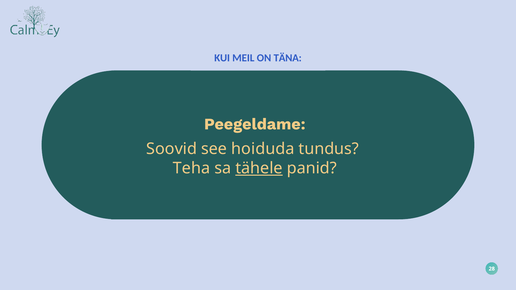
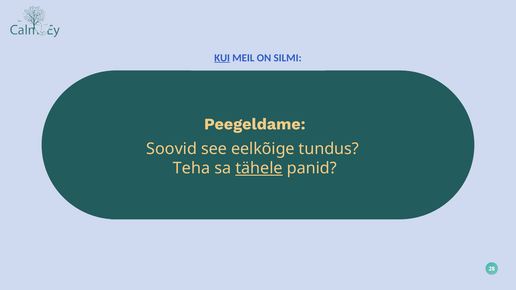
KUI underline: none -> present (222, 58)
TÄNA: TÄNA -> SILMI (288, 58)
hoiduda: hoiduda -> eelkõige (263, 149)
